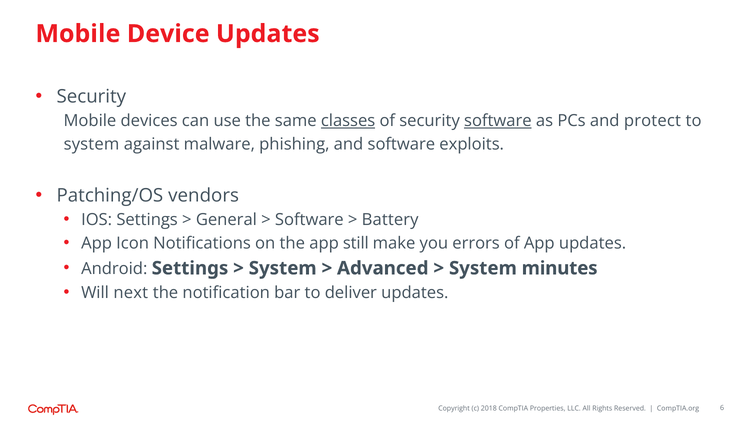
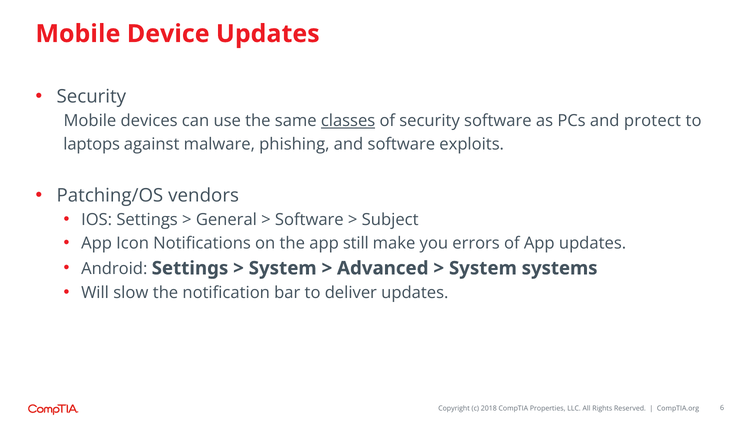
software underline: present -> none (498, 121)
system: system -> laptops (92, 144)
Battery: Battery -> Subject (390, 220)
minutes: minutes -> systems (560, 268)
next: next -> slow (131, 293)
